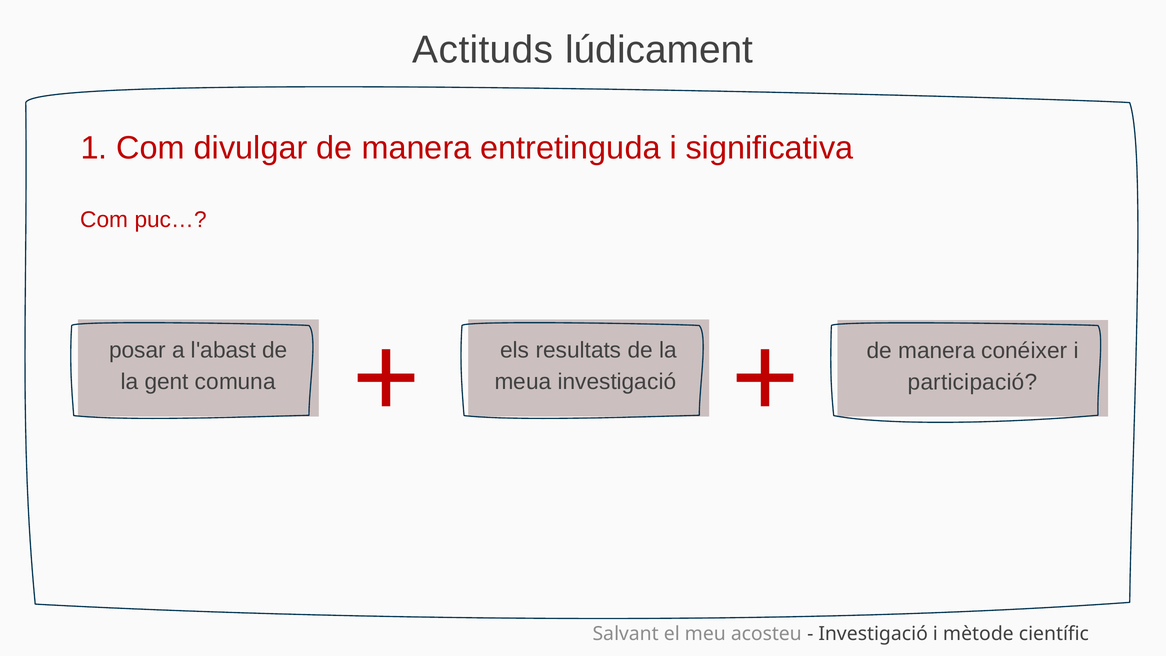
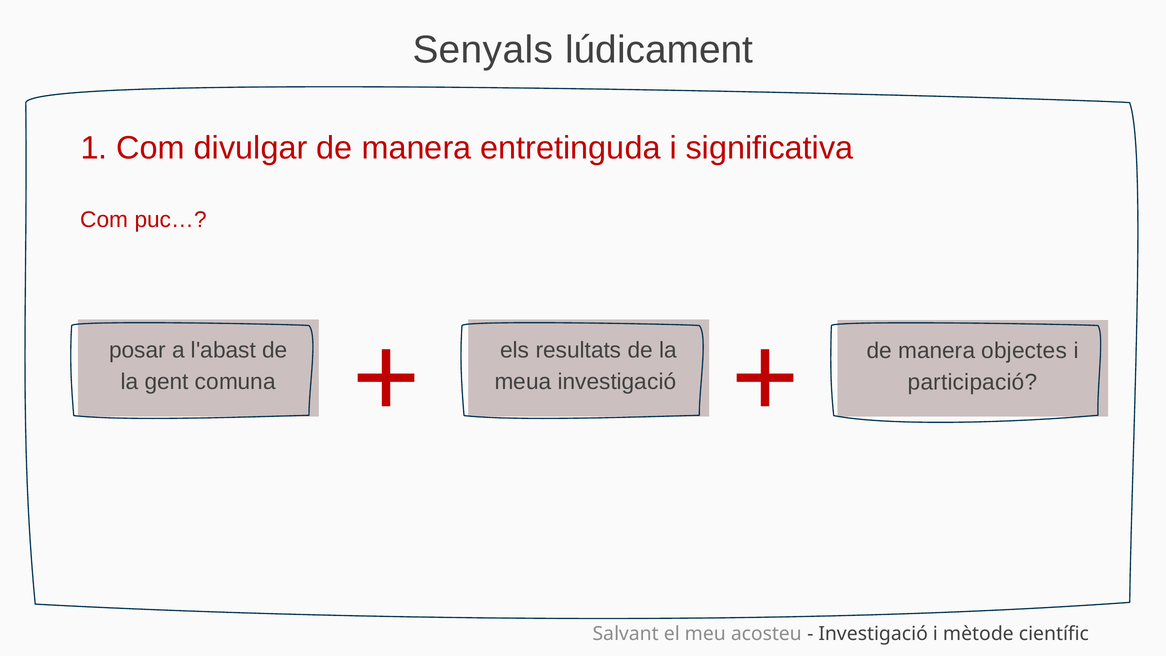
Actituds: Actituds -> Senyals (483, 50)
conéixer: conéixer -> objectes (1024, 351)
